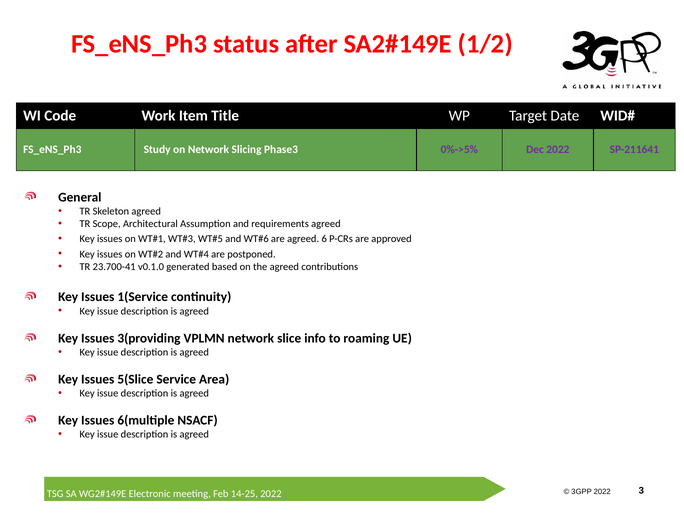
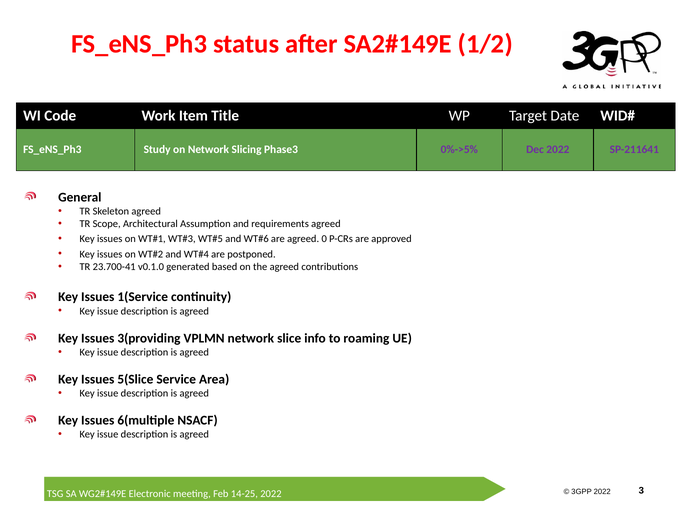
6: 6 -> 0 (324, 239)
